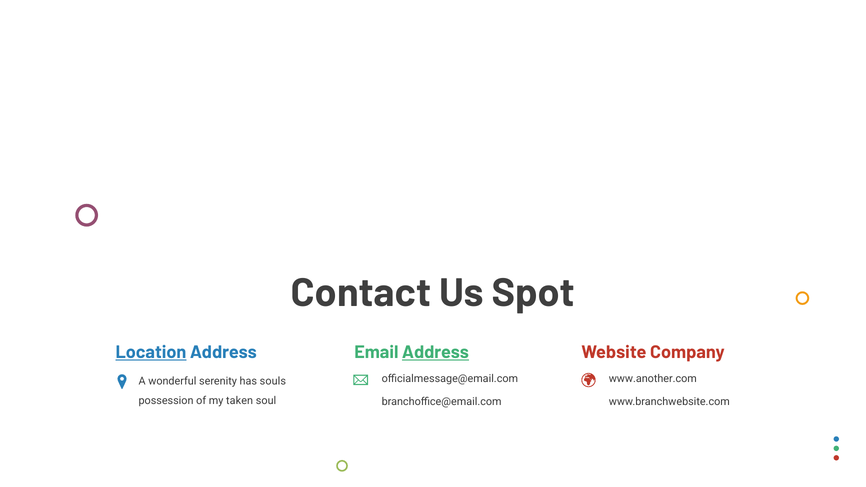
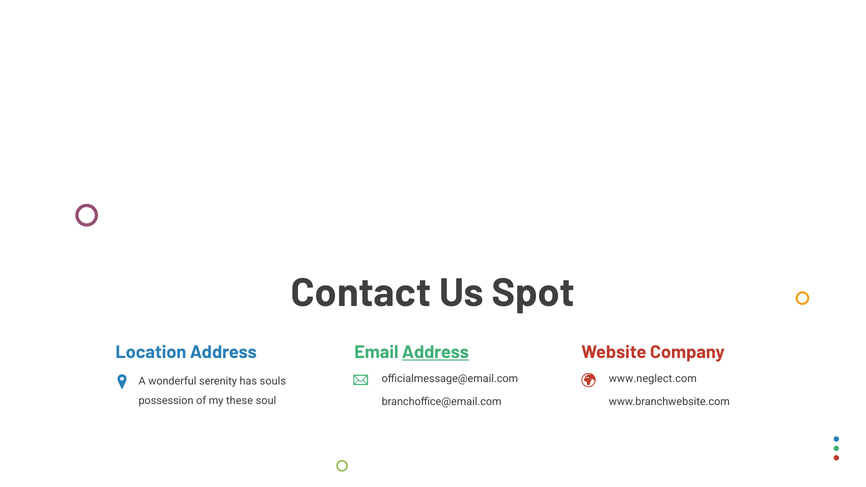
Location underline: present -> none (151, 352)
www.another.com: www.another.com -> www.neglect.com (653, 379)
taken: taken -> these (240, 401)
